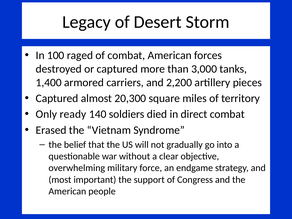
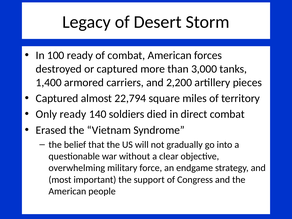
100 raged: raged -> ready (80, 55)
20,300: 20,300 -> 22,794 (130, 98)
